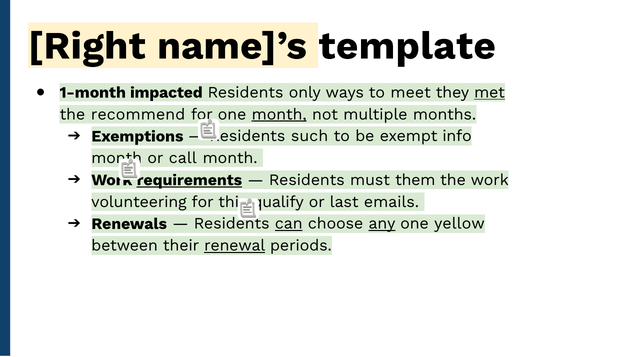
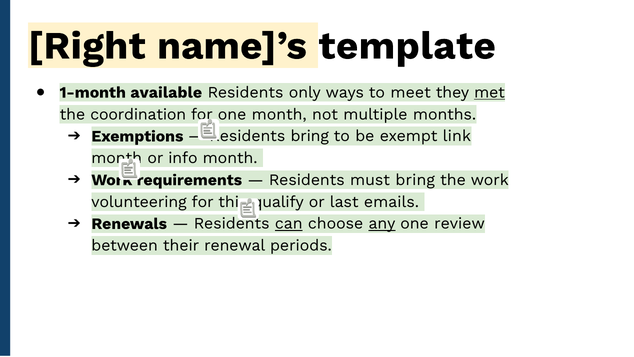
impacted: impacted -> available (166, 92)
recommend: recommend -> coordination (138, 114)
month underline: present -> none (279, 114)
Residents such: such -> bring (310, 136)
info: info -> link (457, 136)
call: call -> info (183, 158)
requirements underline: present -> none (189, 180)
must them: them -> bring (415, 180)
yellow: yellow -> review (459, 224)
renewal underline: present -> none (235, 245)
